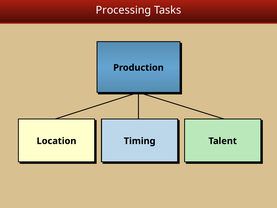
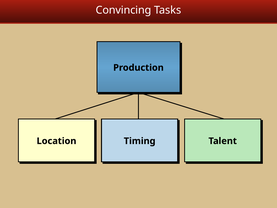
Processing: Processing -> Convincing (124, 10)
